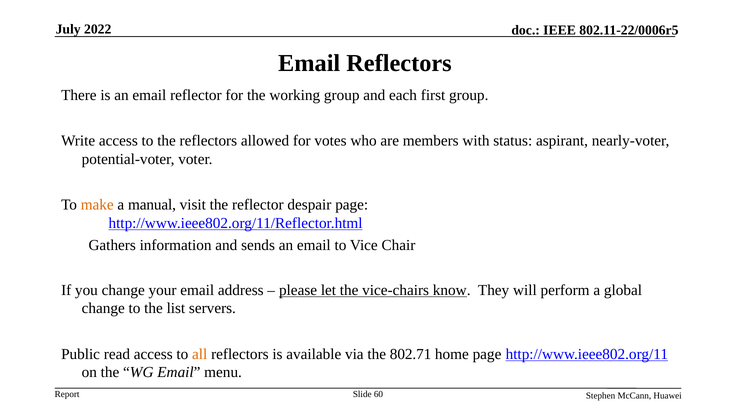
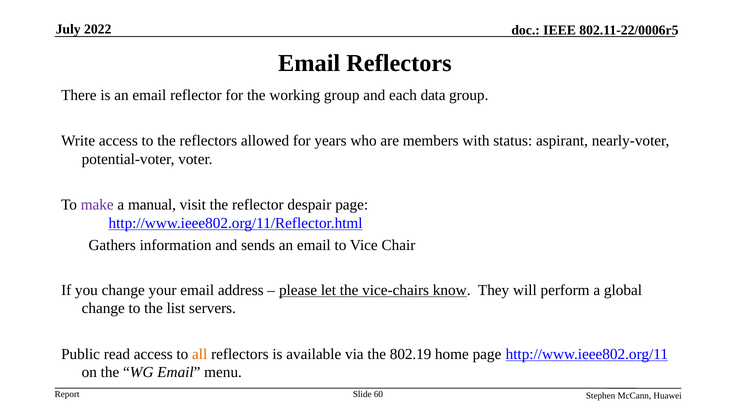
first: first -> data (433, 95)
votes: votes -> years (331, 141)
make colour: orange -> purple (97, 205)
802.71: 802.71 -> 802.19 (411, 354)
